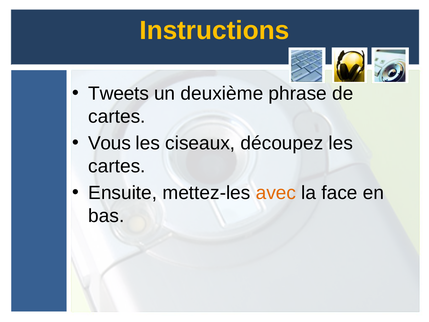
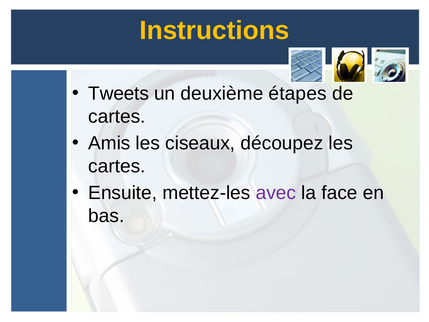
phrase: phrase -> étapes (298, 94)
Vous: Vous -> Amis (109, 143)
avec colour: orange -> purple (276, 193)
